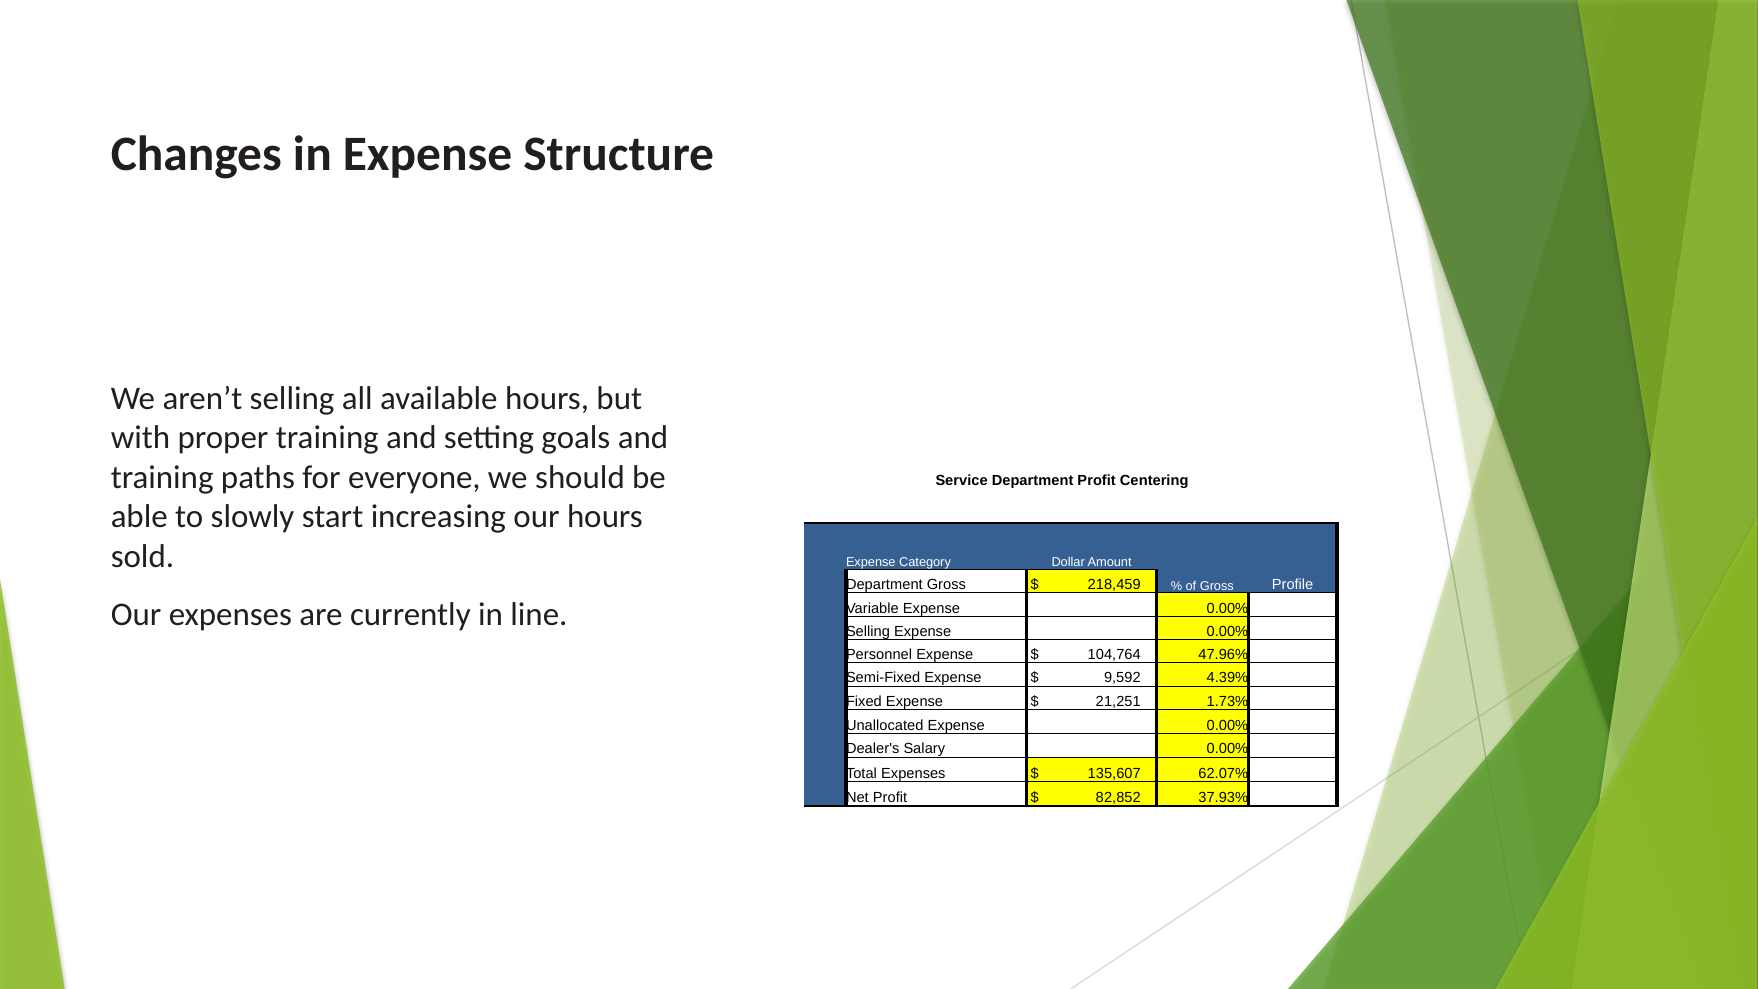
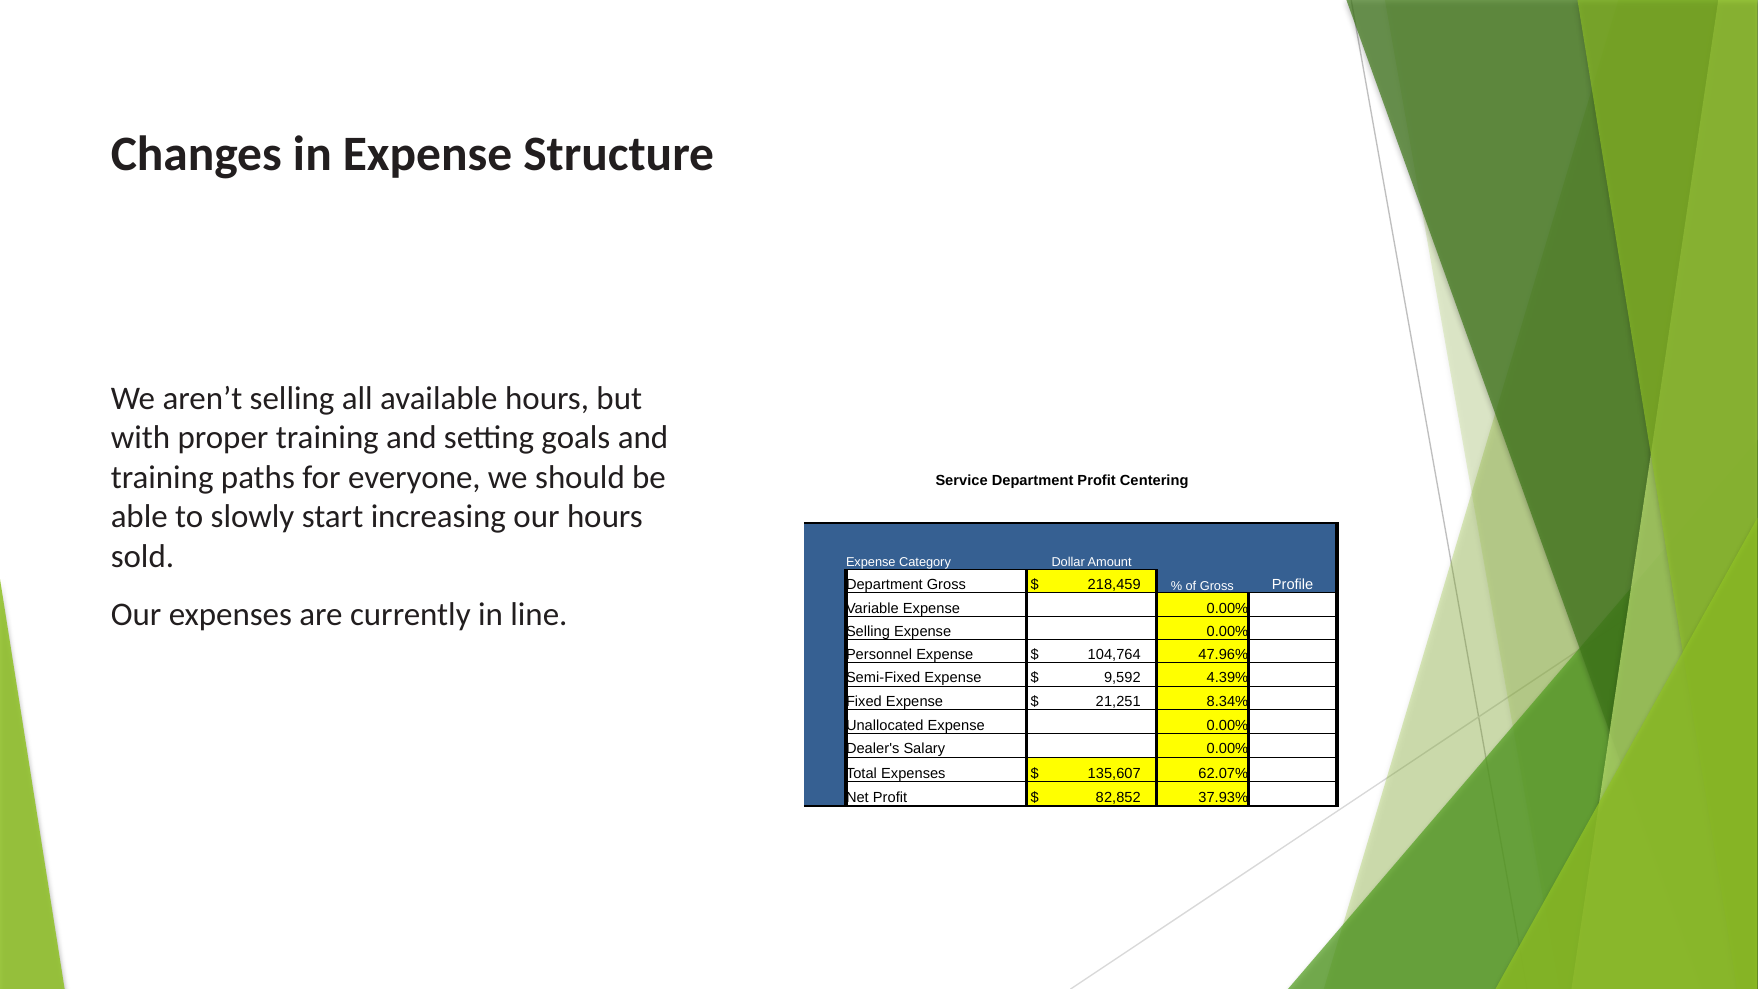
1.73%: 1.73% -> 8.34% (1227, 701)
